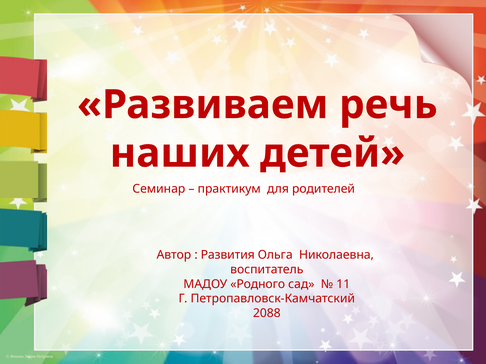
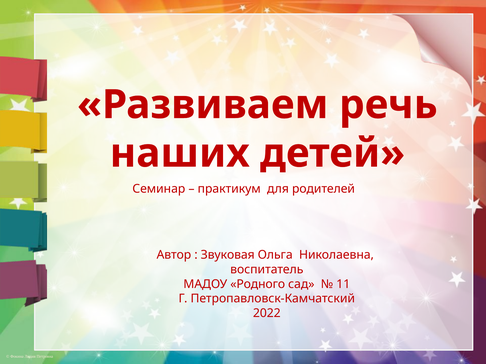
Развития: Развития -> Звуковая (228, 255)
2088: 2088 -> 2022 (267, 314)
